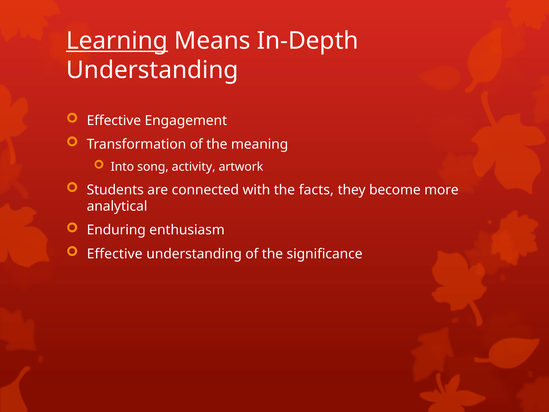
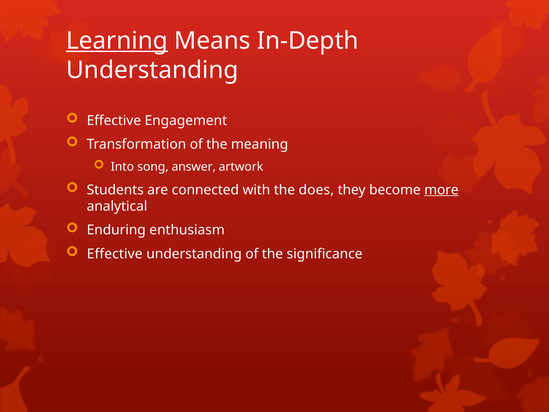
activity: activity -> answer (194, 167)
facts: facts -> does (316, 190)
more underline: none -> present (441, 190)
